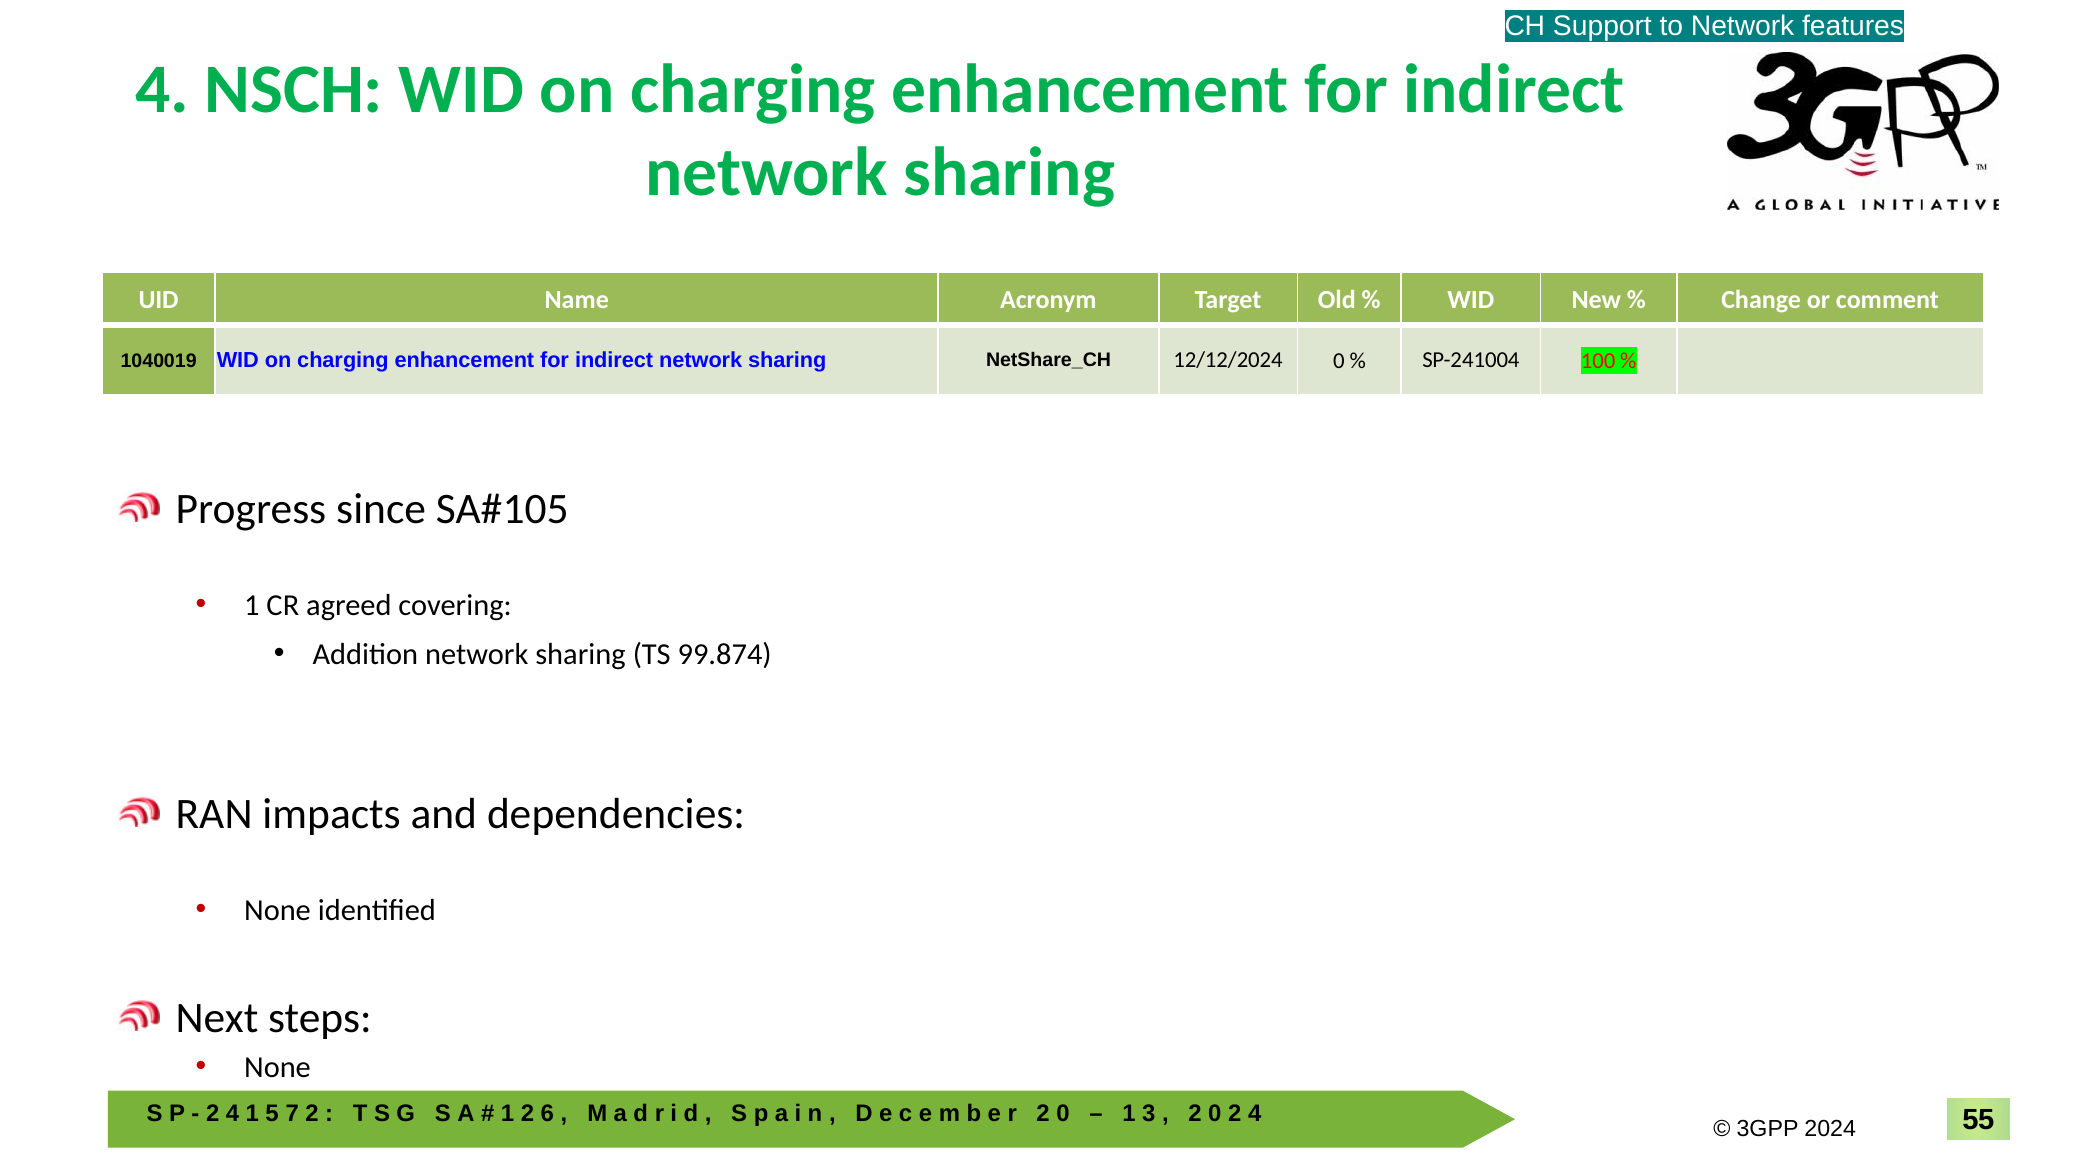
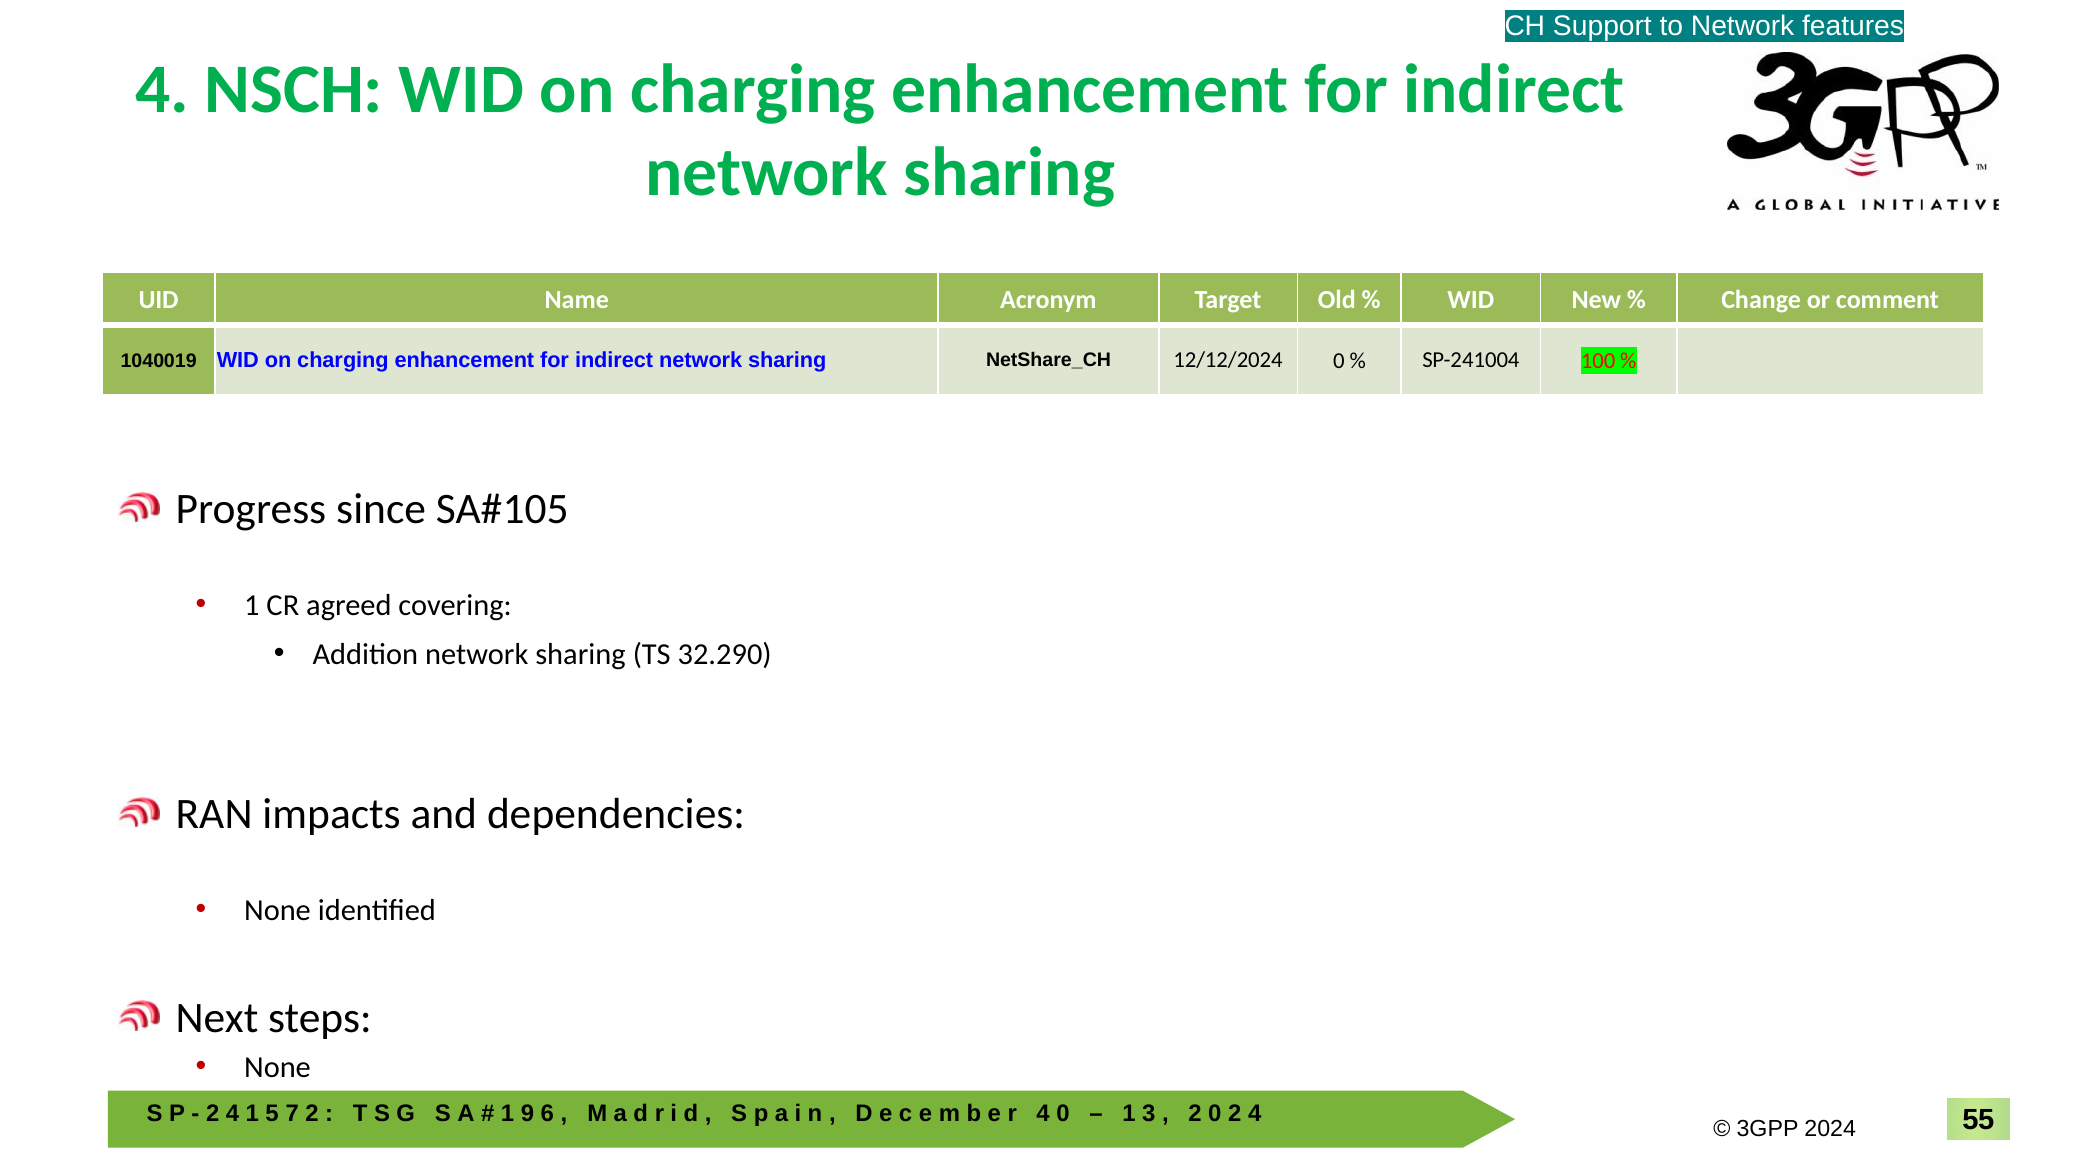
99.874: 99.874 -> 32.290 (725, 655)
1 2: 2 -> 9 (527, 1114)
2: 2 -> 4 (1043, 1114)
